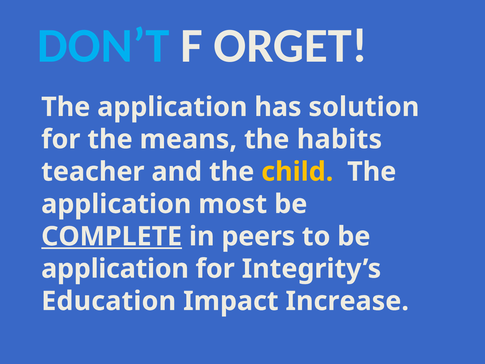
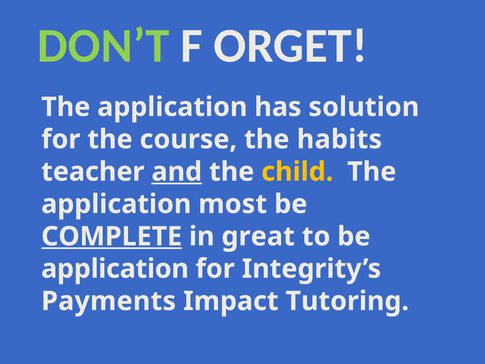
DON’T colour: light blue -> light green (103, 46)
means: means -> course (188, 139)
and underline: none -> present (177, 172)
peers: peers -> great (258, 236)
Education: Education -> Payments (109, 301)
Increase: Increase -> Tutoring (347, 301)
